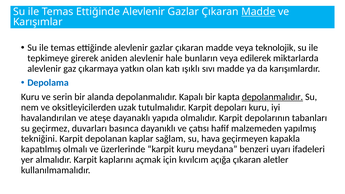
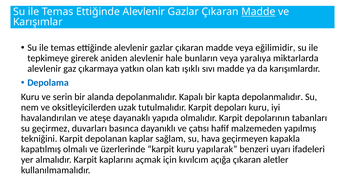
teknolojik: teknolojik -> eğilimidir (275, 48)
edilerek: edilerek -> yaralıya (255, 58)
depolanmalıdır underline: present -> none (272, 97)
meydana: meydana -> yapılarak (217, 149)
